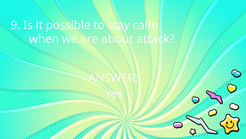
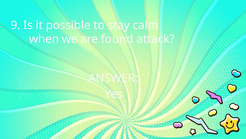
about: about -> found (117, 39)
